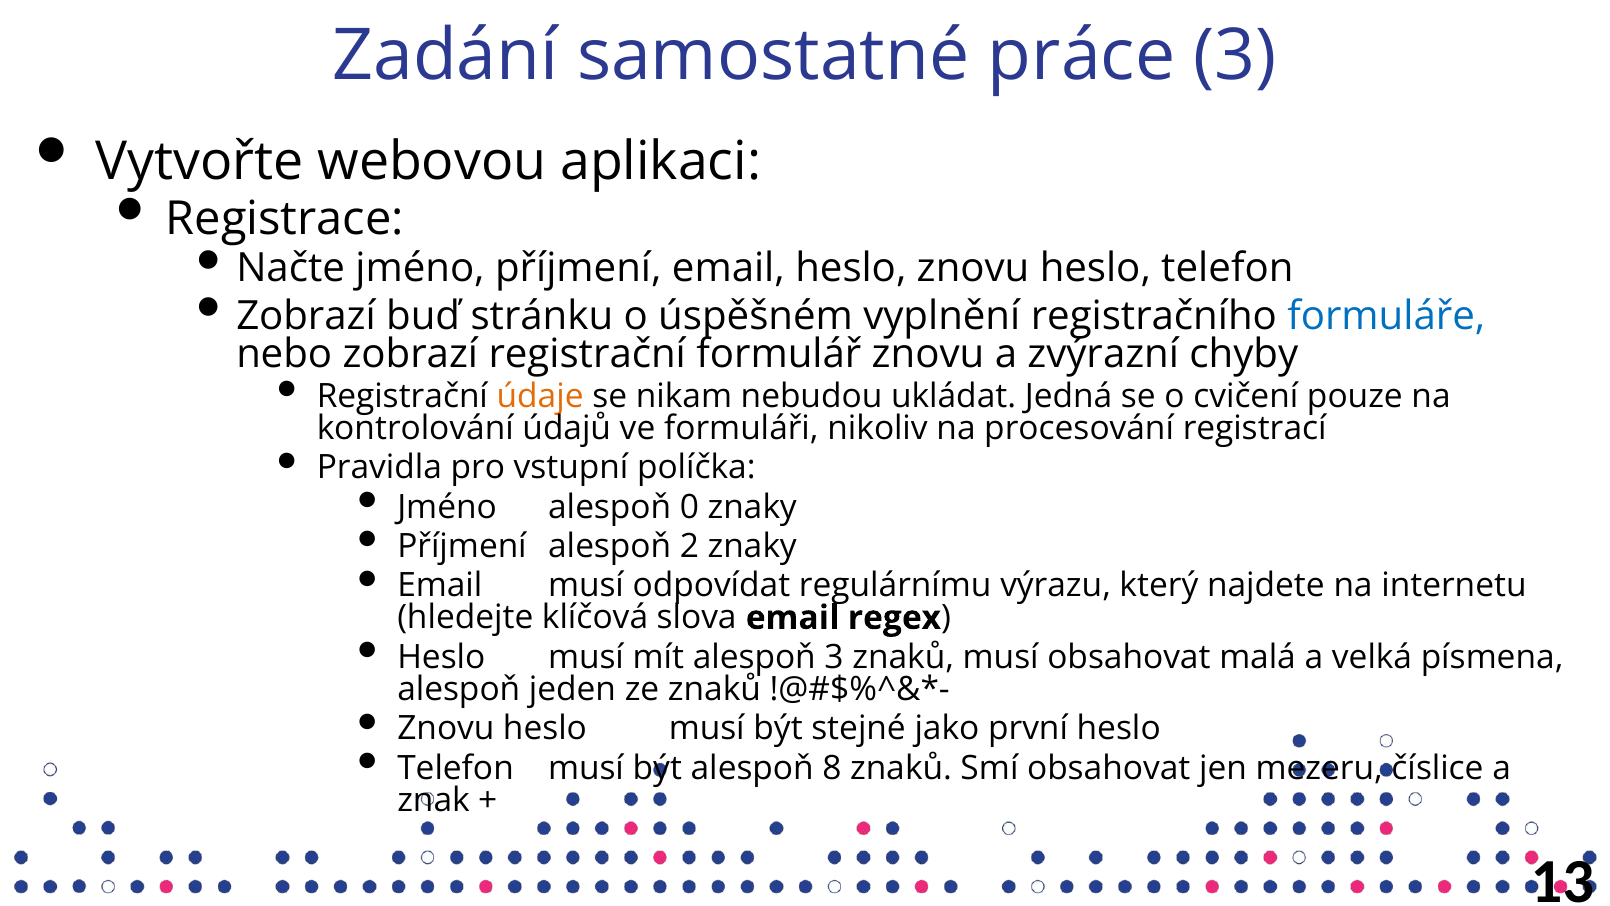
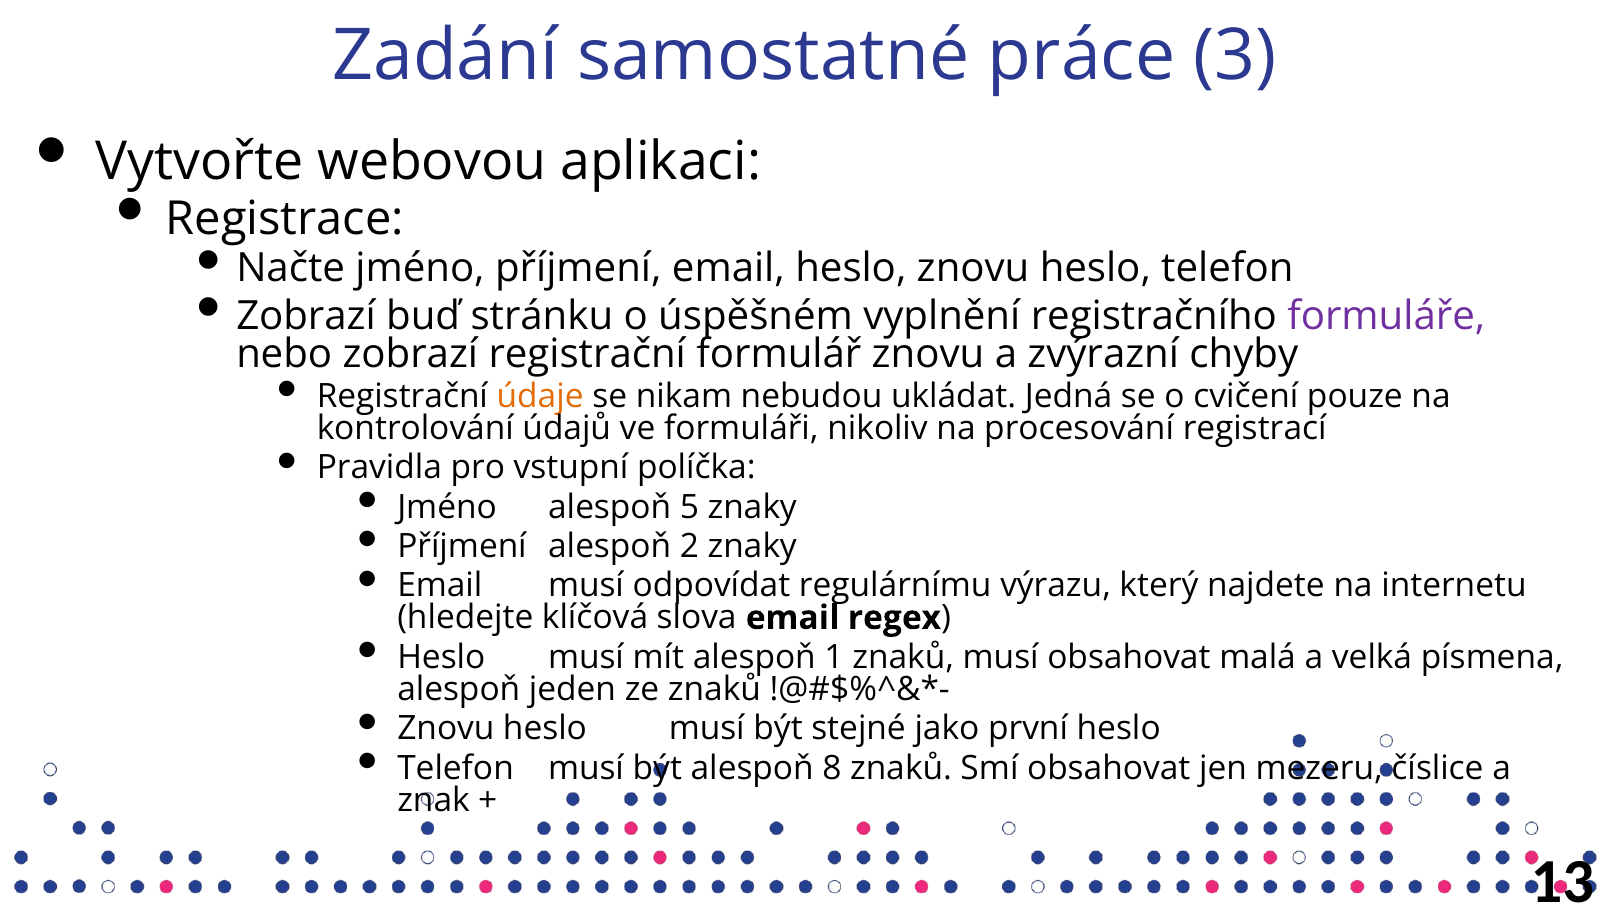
formuláře colour: blue -> purple (1386, 316)
0: 0 -> 5 (689, 507)
alespoň 3: 3 -> 1 (834, 657)
